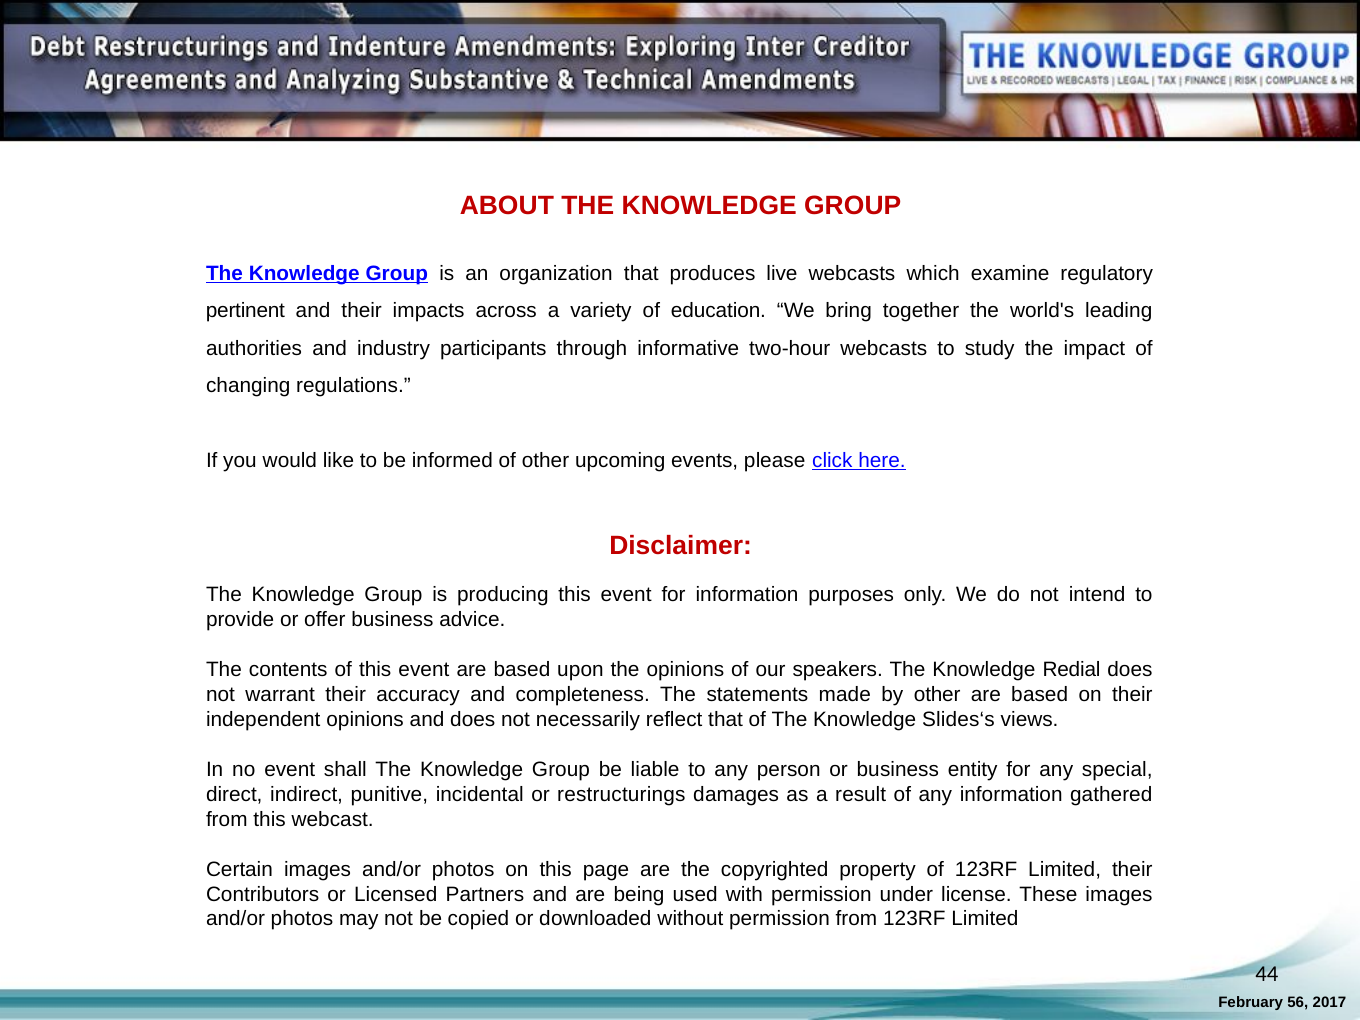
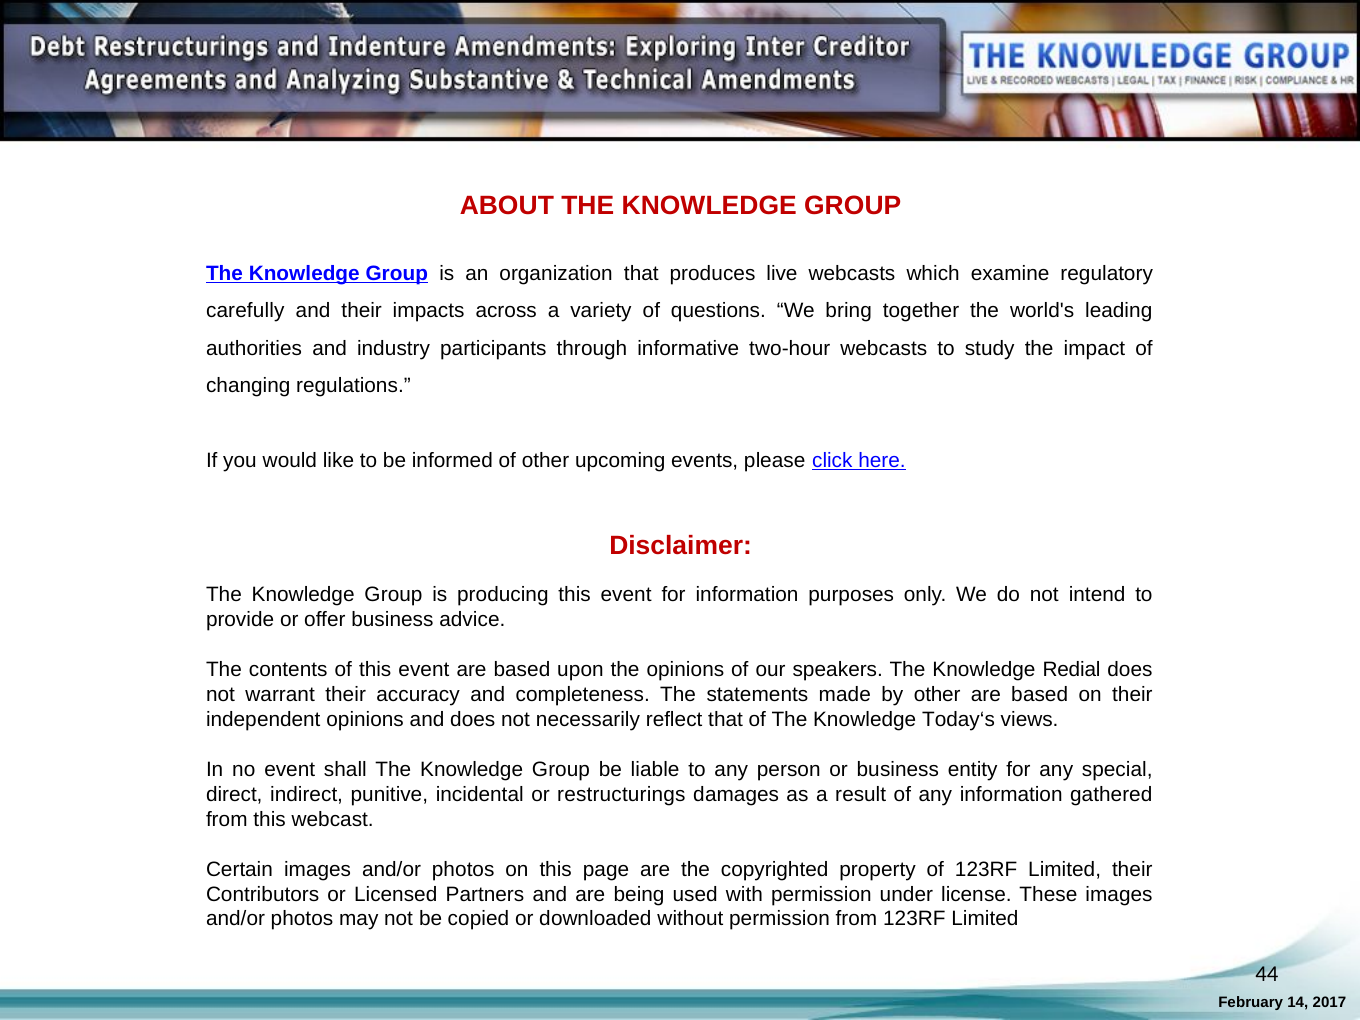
pertinent: pertinent -> carefully (245, 311)
education: education -> questions (718, 311)
Slides‘s: Slides‘s -> Today‘s (958, 720)
56: 56 -> 14 (1298, 1003)
